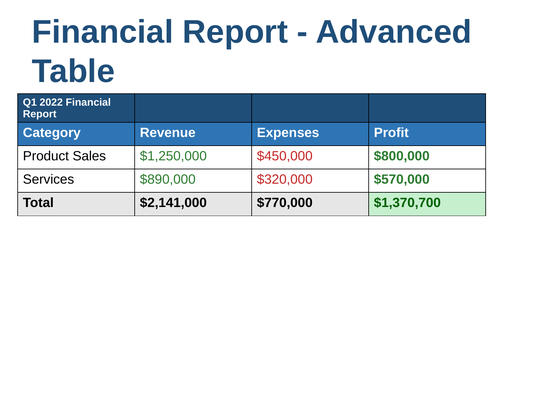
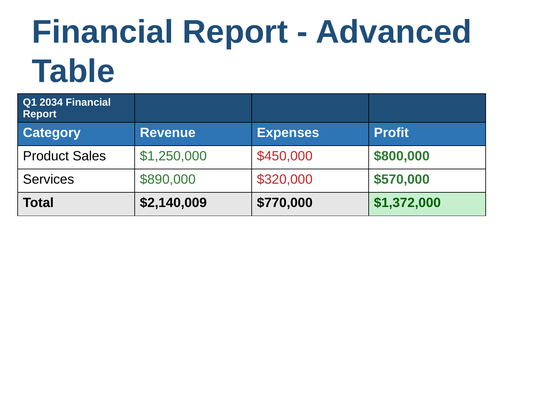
2022: 2022 -> 2034 (51, 102)
$2,141,000: $2,141,000 -> $2,140,009 (173, 203)
$1,370,700: $1,370,700 -> $1,372,000 (407, 203)
